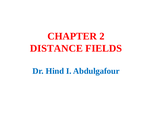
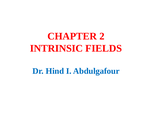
DISTANCE: DISTANCE -> INTRINSIC (56, 48)
